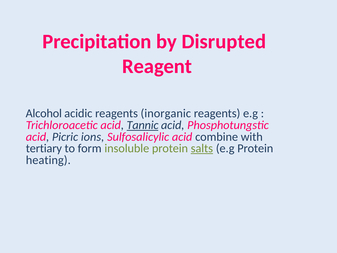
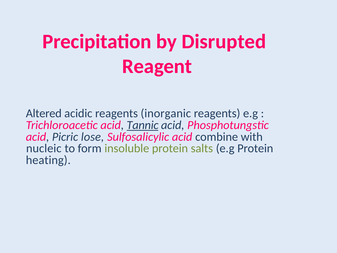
Alcohol: Alcohol -> Altered (44, 113)
ions: ions -> lose (93, 137)
tertiary: tertiary -> nucleic (44, 148)
salts underline: present -> none (202, 148)
